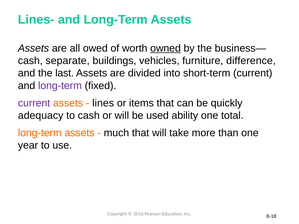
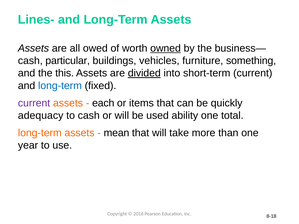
separate: separate -> particular (68, 61)
difference: difference -> something (251, 61)
last: last -> this (65, 73)
divided underline: none -> present (144, 73)
long-term colour: purple -> blue (60, 86)
lines: lines -> each (103, 103)
much: much -> mean (116, 133)
